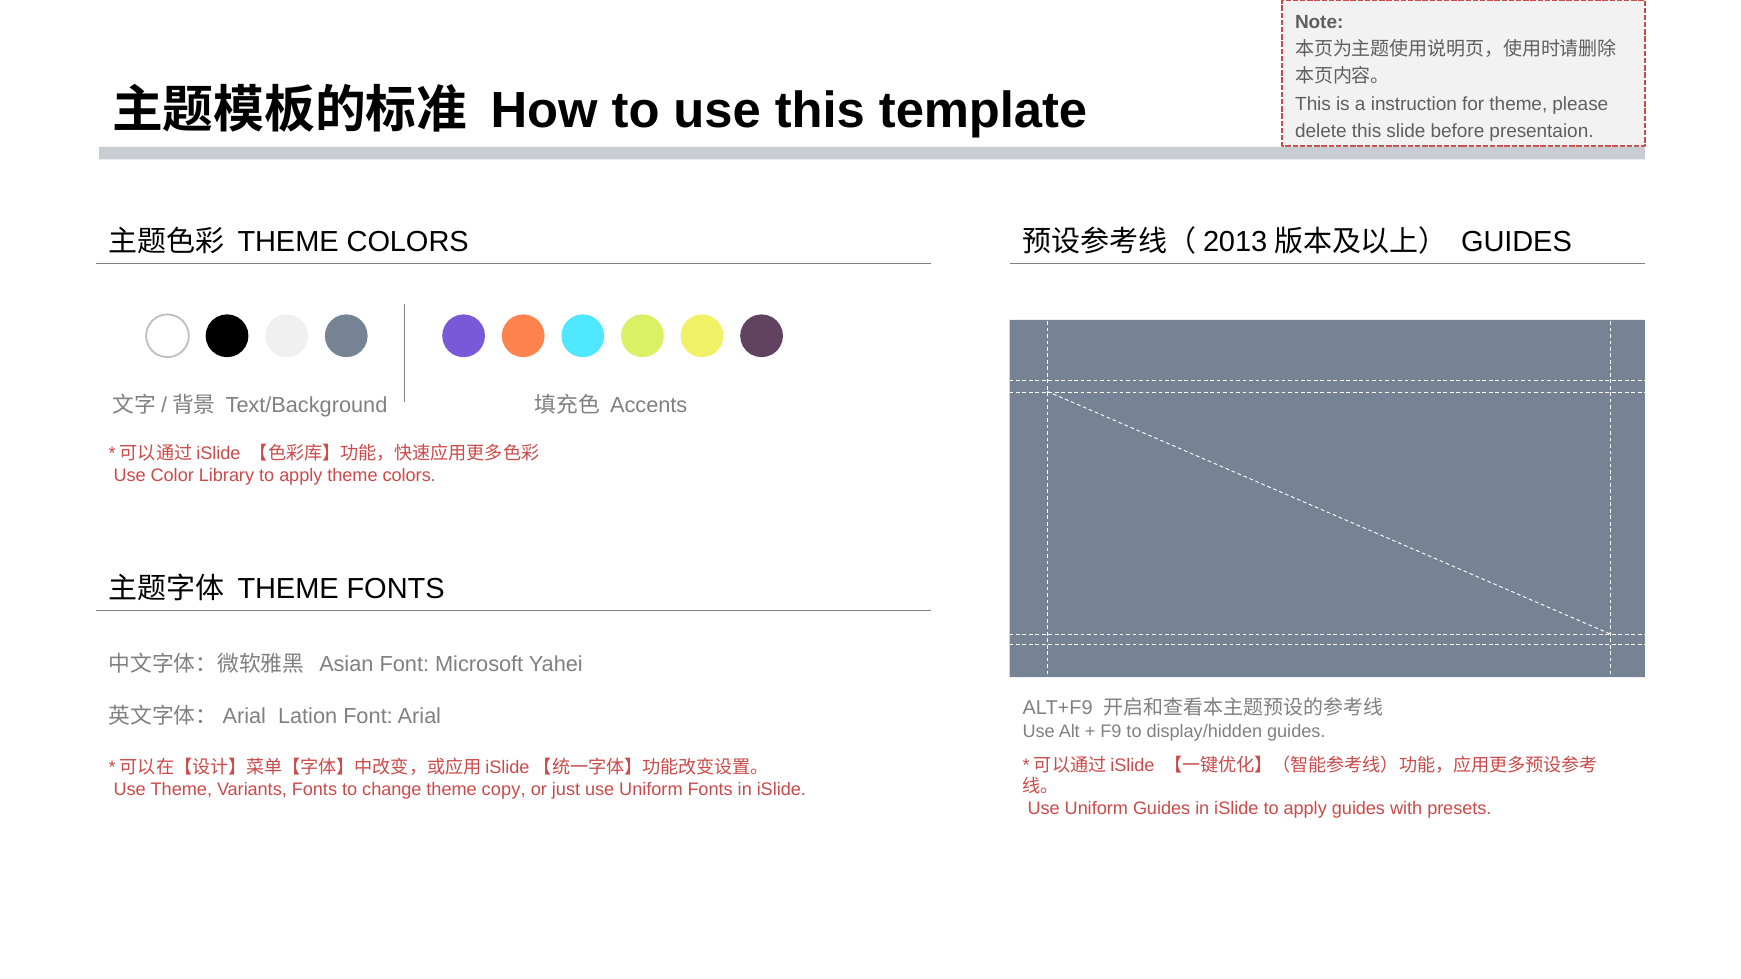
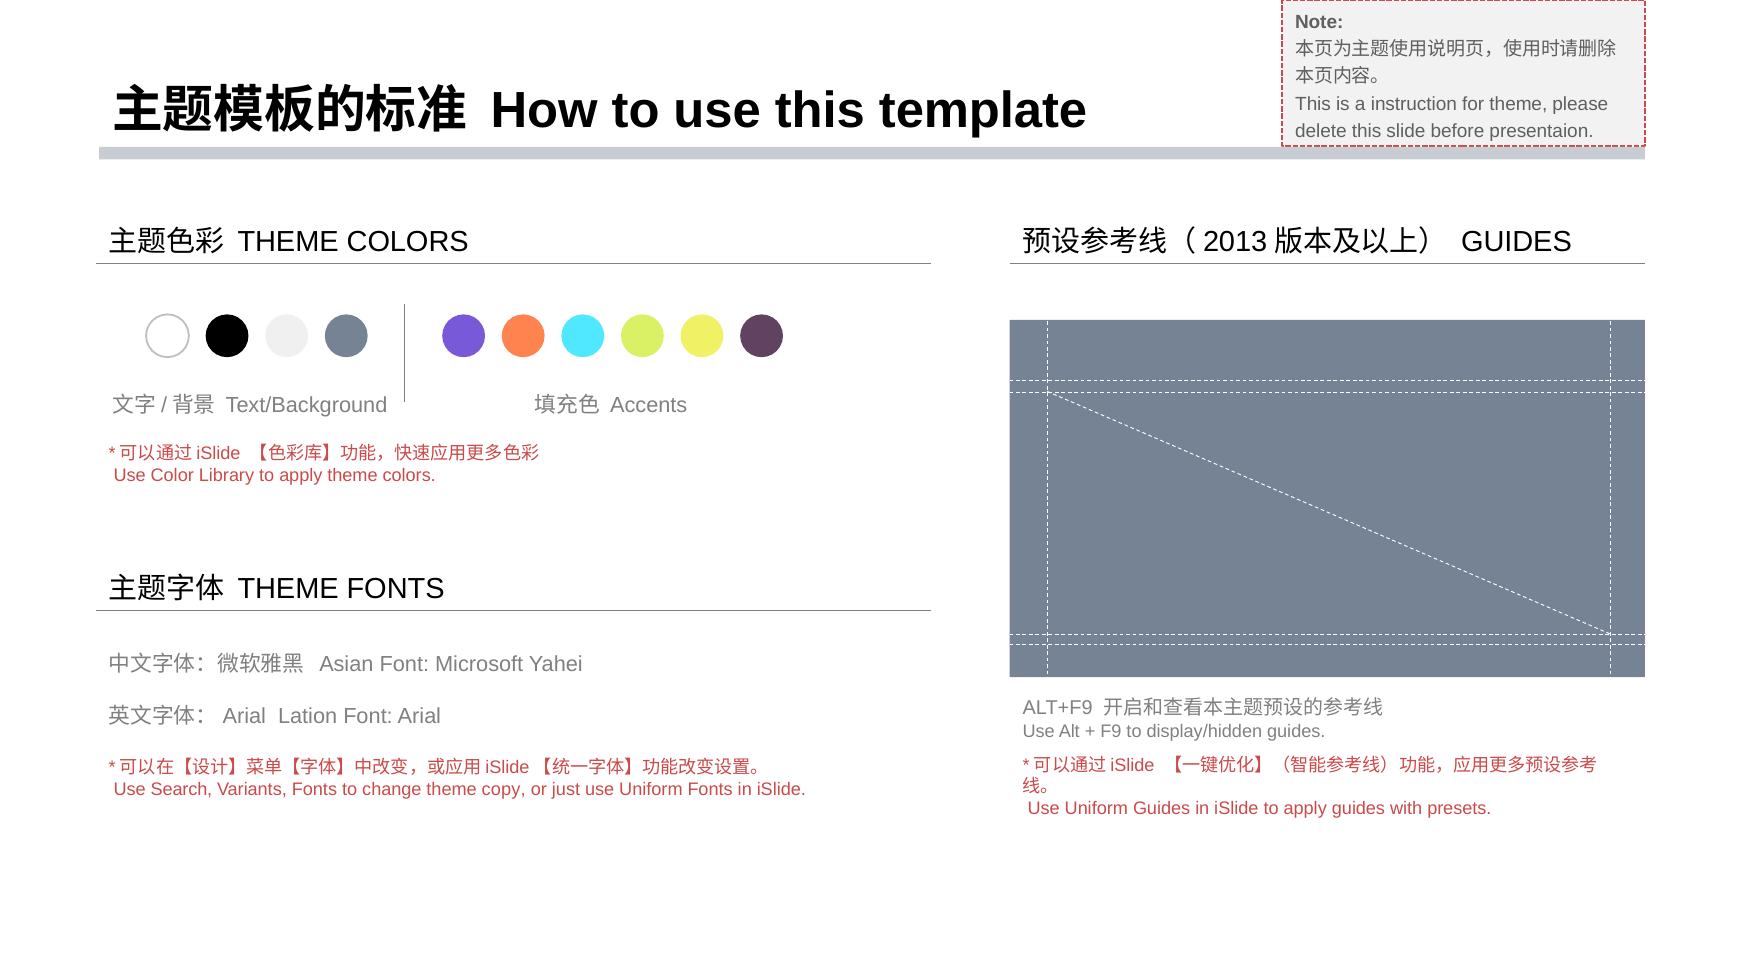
Use Theme: Theme -> Search (181, 789)
